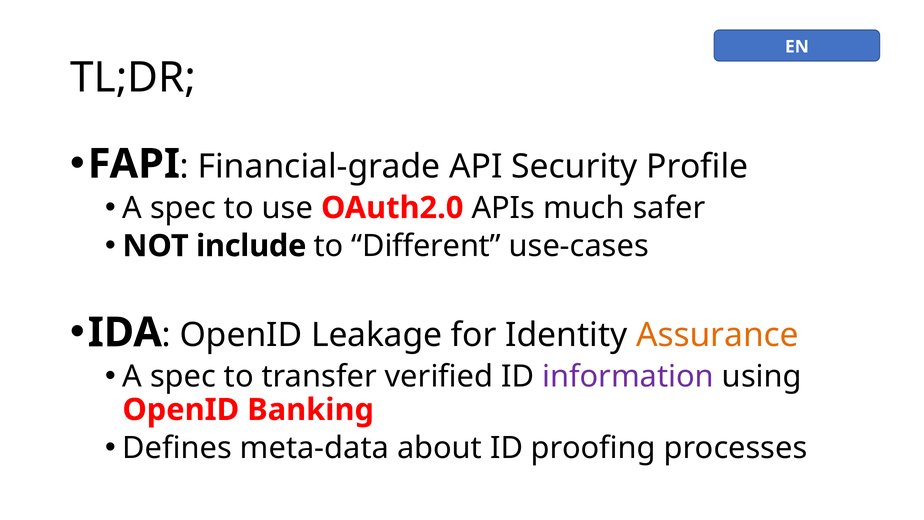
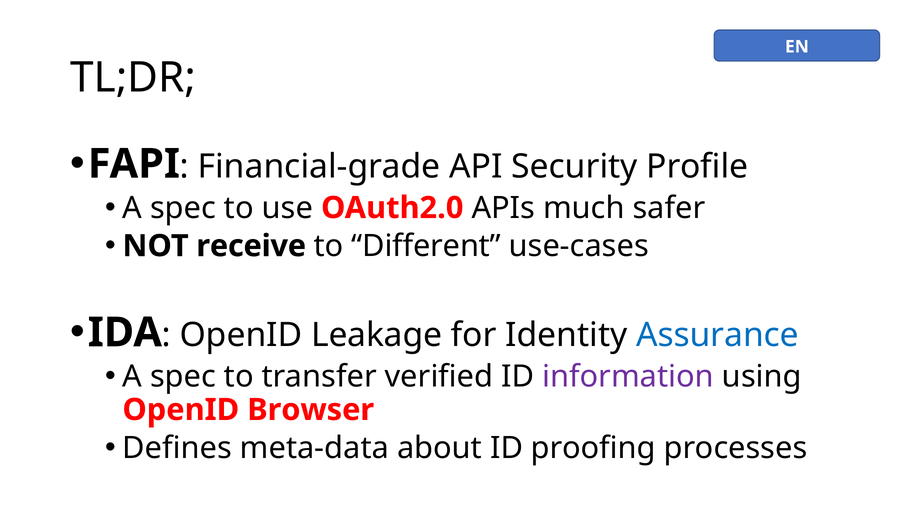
include: include -> receive (251, 246)
Assurance colour: orange -> blue (718, 335)
Banking: Banking -> Browser (311, 410)
